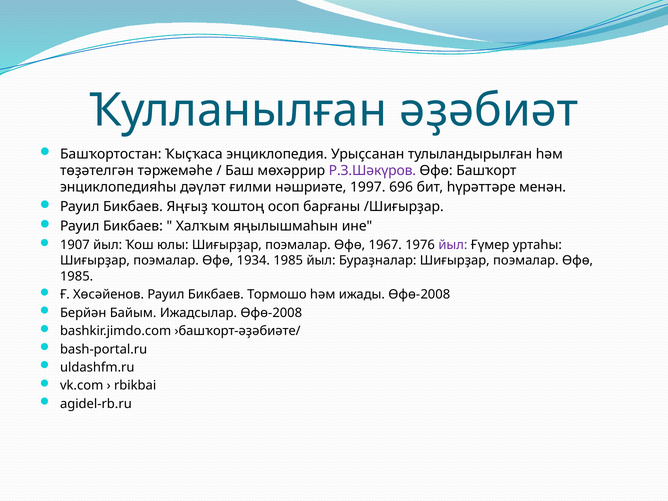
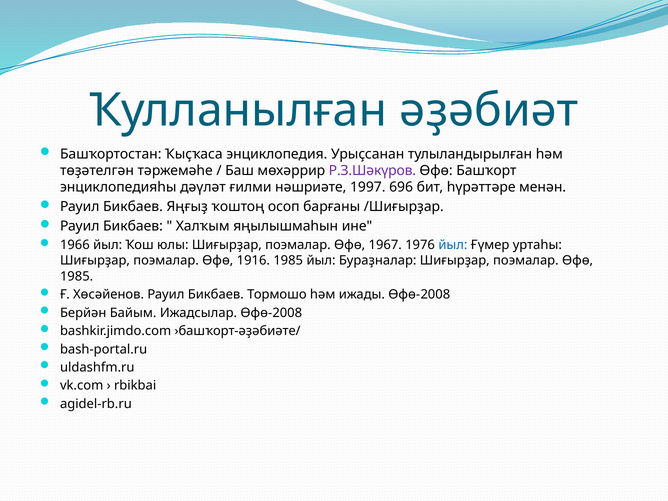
1907: 1907 -> 1966 (75, 245)
йыл colour: purple -> blue (453, 245)
1934: 1934 -> 1916 (253, 261)
